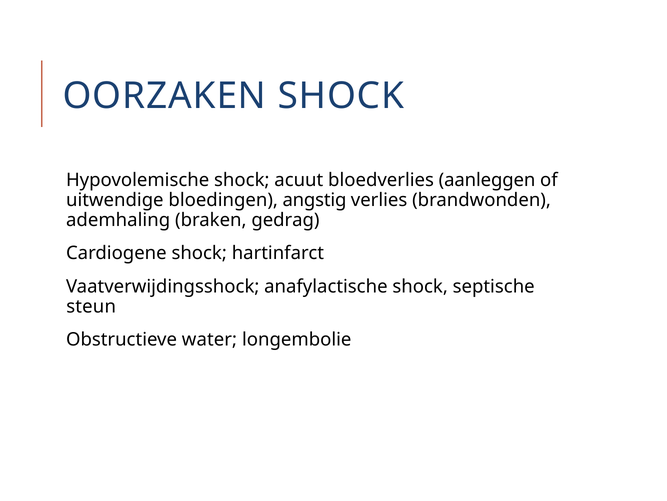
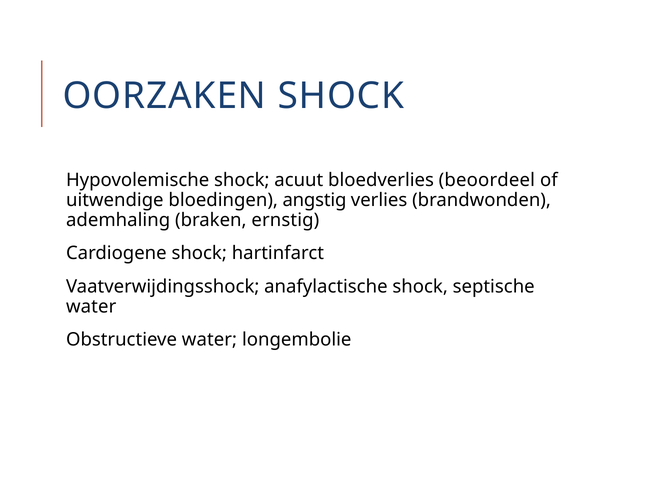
aanleggen: aanleggen -> beoordeel (487, 180)
gedrag: gedrag -> ernstig (285, 220)
steun: steun -> water (91, 306)
